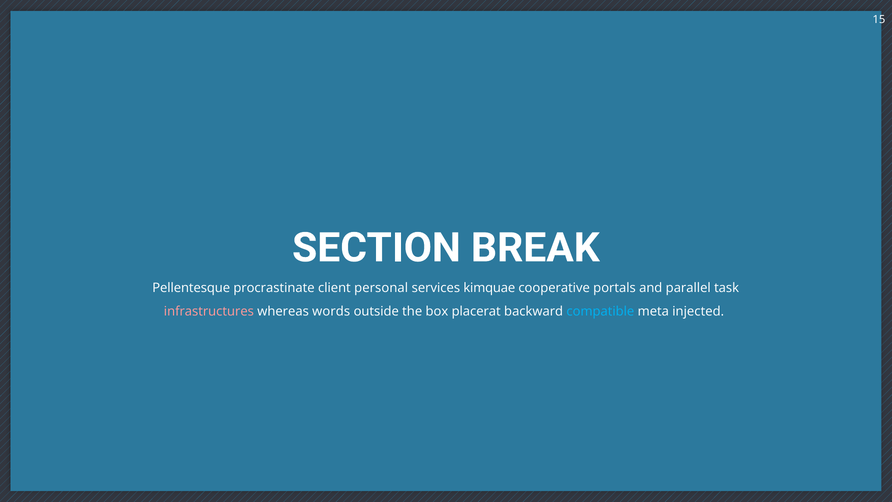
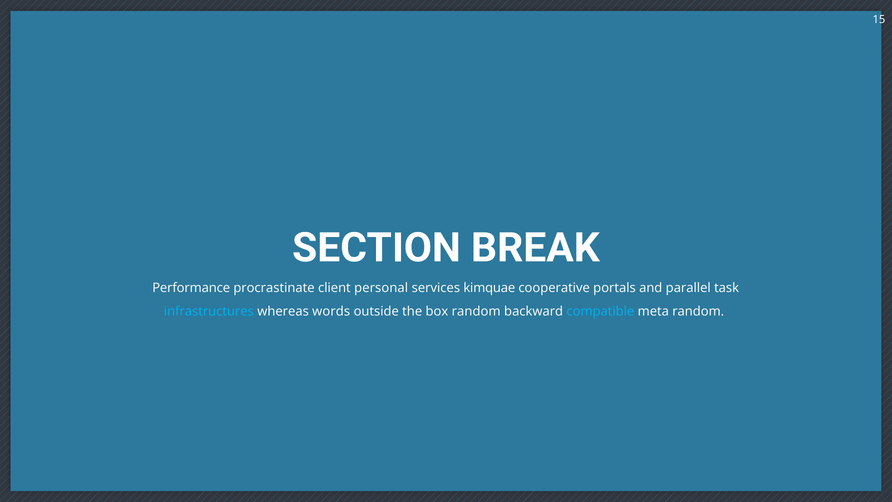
Pellentesque: Pellentesque -> Performance (191, 288)
infrastructures colour: pink -> light blue (209, 311)
box placerat: placerat -> random (476, 311)
meta injected: injected -> random (698, 311)
